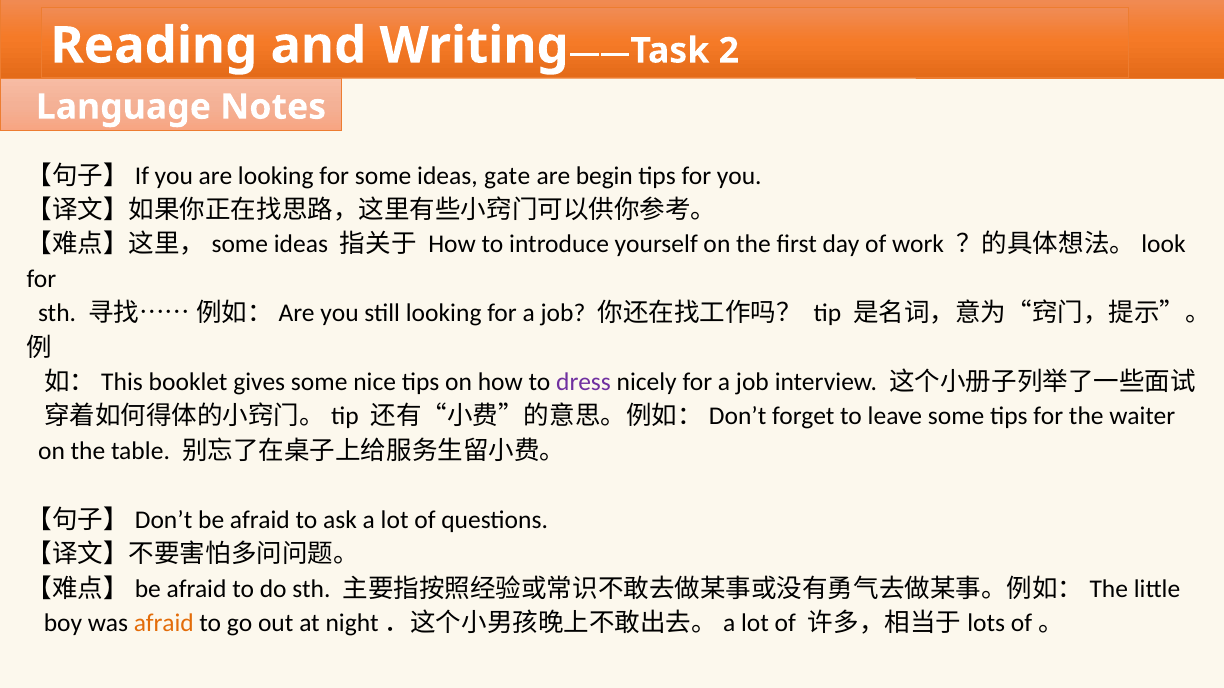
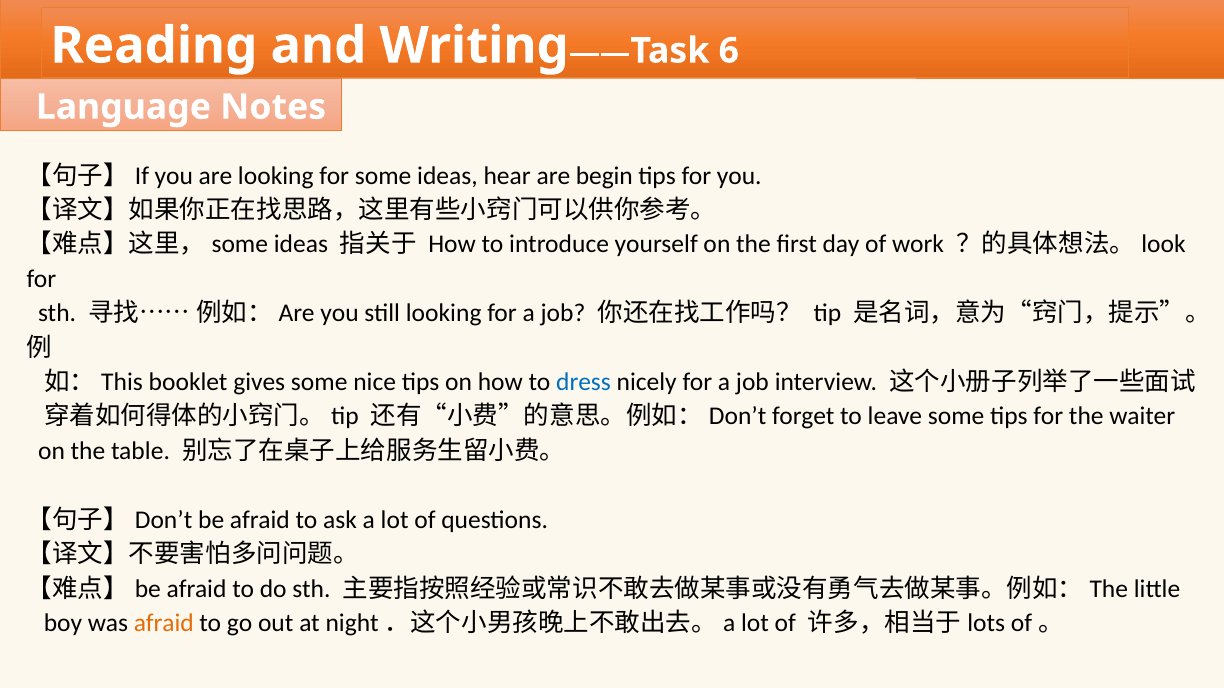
2: 2 -> 6 (729, 51)
gate: gate -> hear (507, 176)
dress colour: purple -> blue (584, 382)
